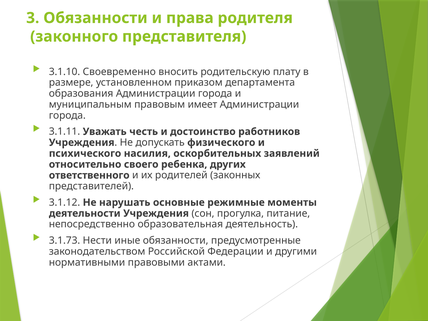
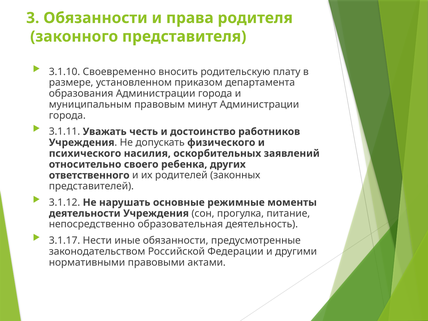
имеет: имеет -> минут (202, 104)
3.1.73: 3.1.73 -> 3.1.17 (65, 241)
